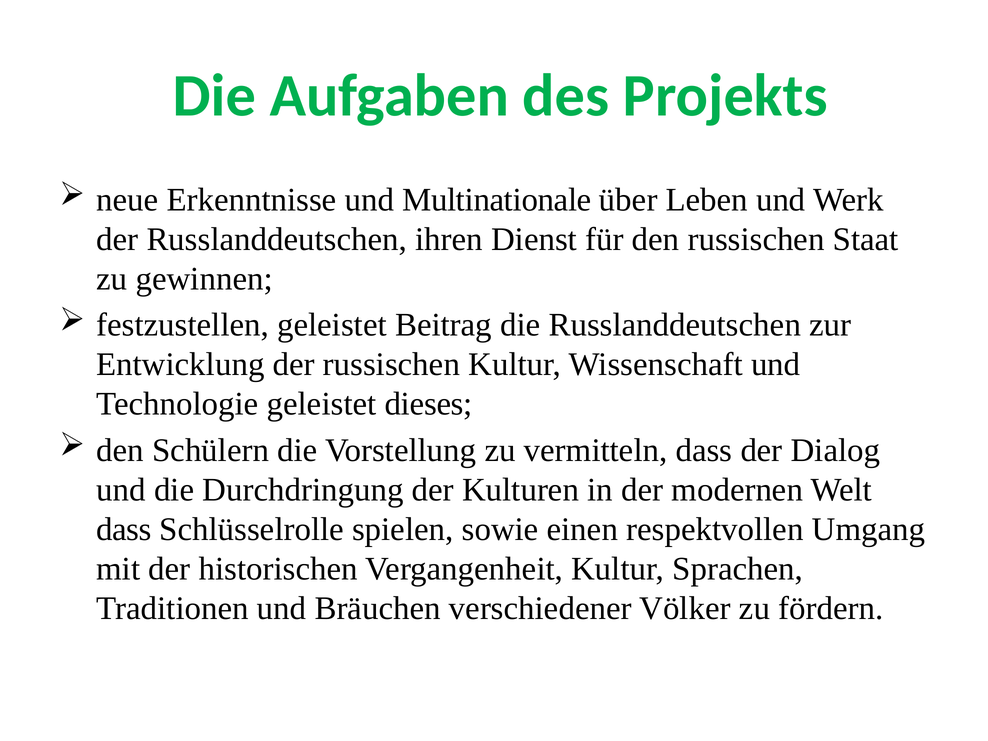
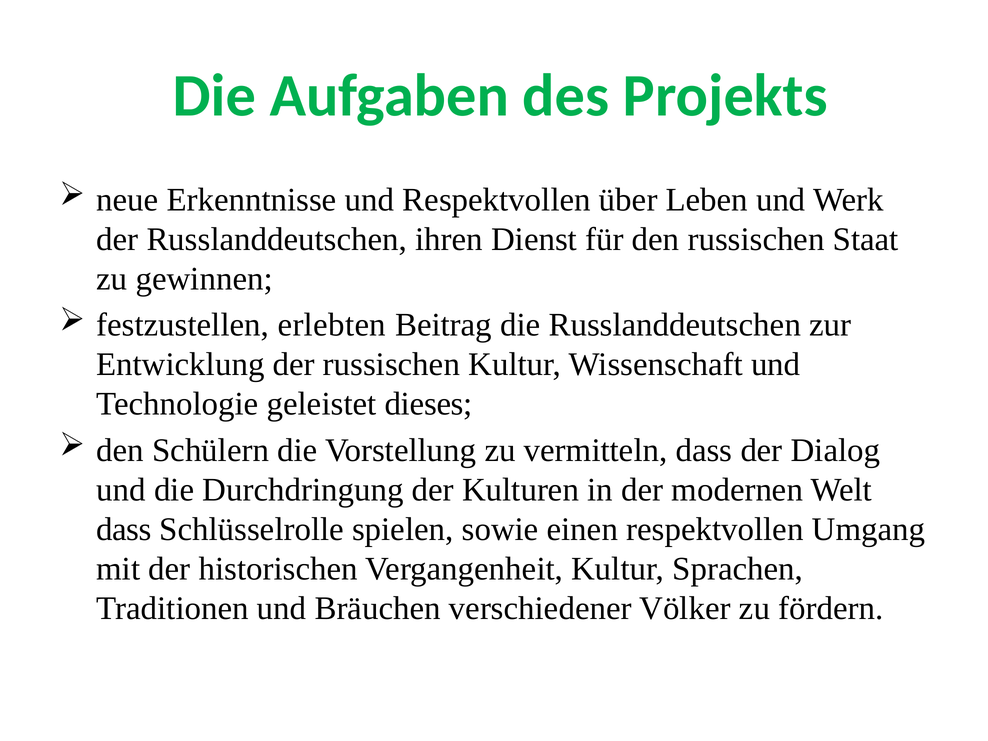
und Multinationale: Multinationale -> Respektvollen (497, 200)
festzustellen geleistet: geleistet -> erlebten (332, 325)
